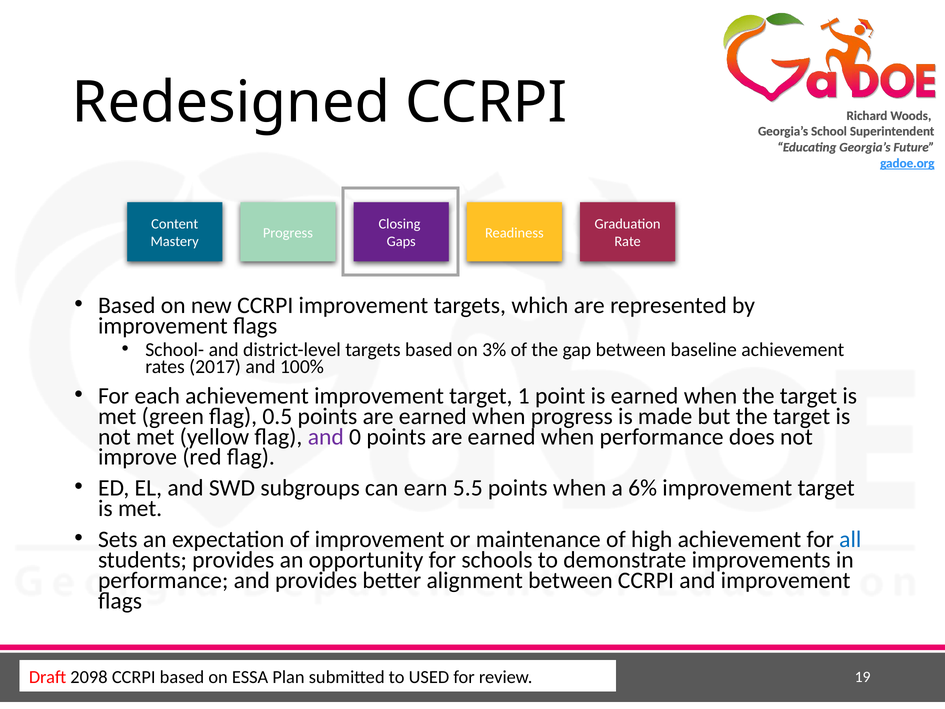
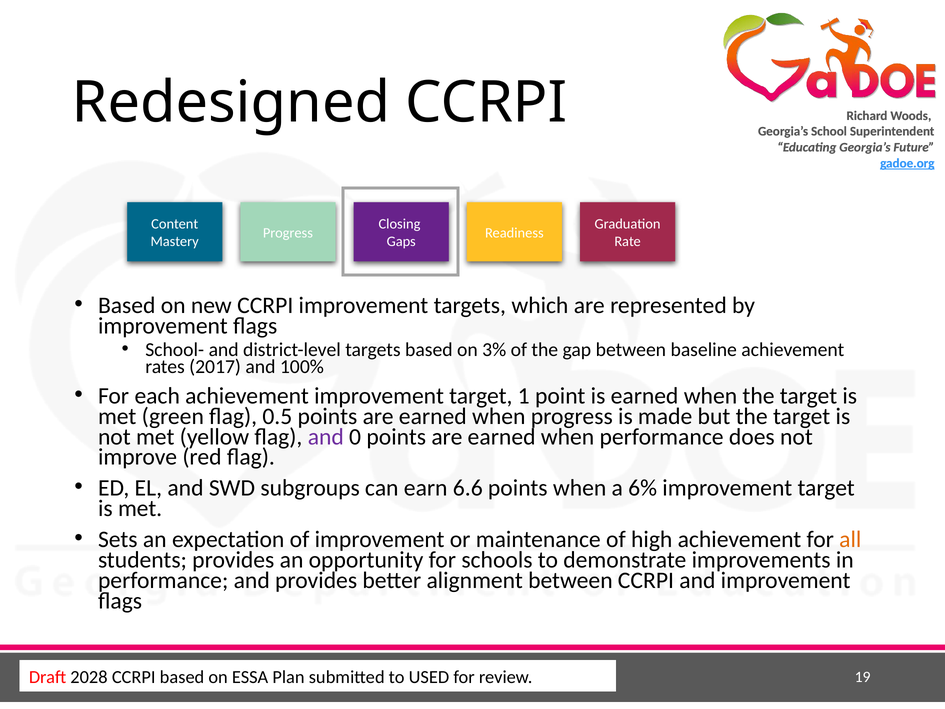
5.5: 5.5 -> 6.6 (468, 488)
all colour: blue -> orange (850, 539)
2098: 2098 -> 2028 (89, 677)
